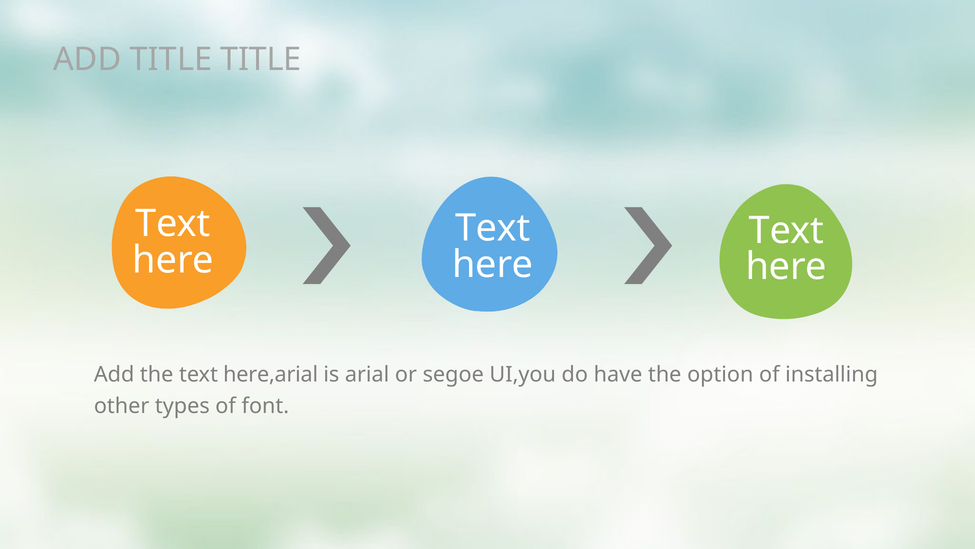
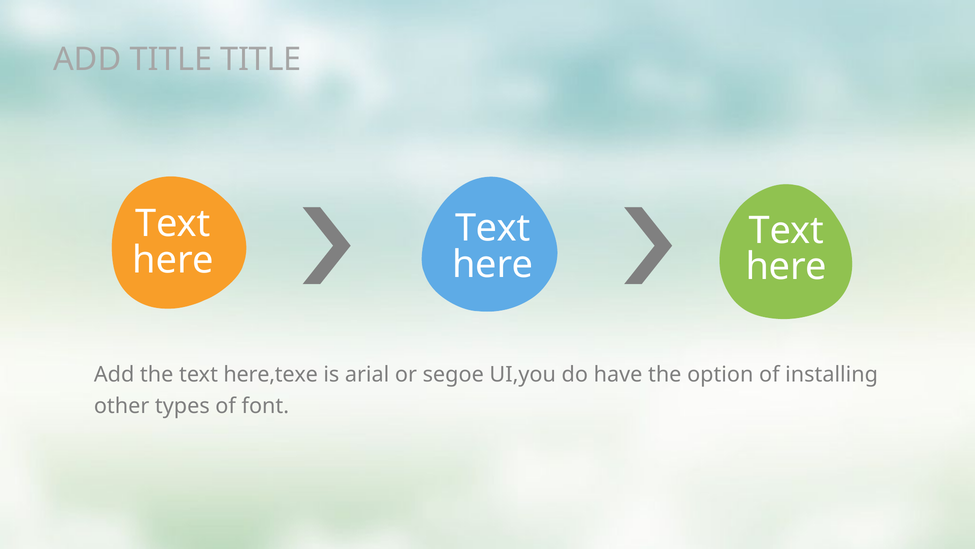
here,arial: here,arial -> here,texe (271, 374)
